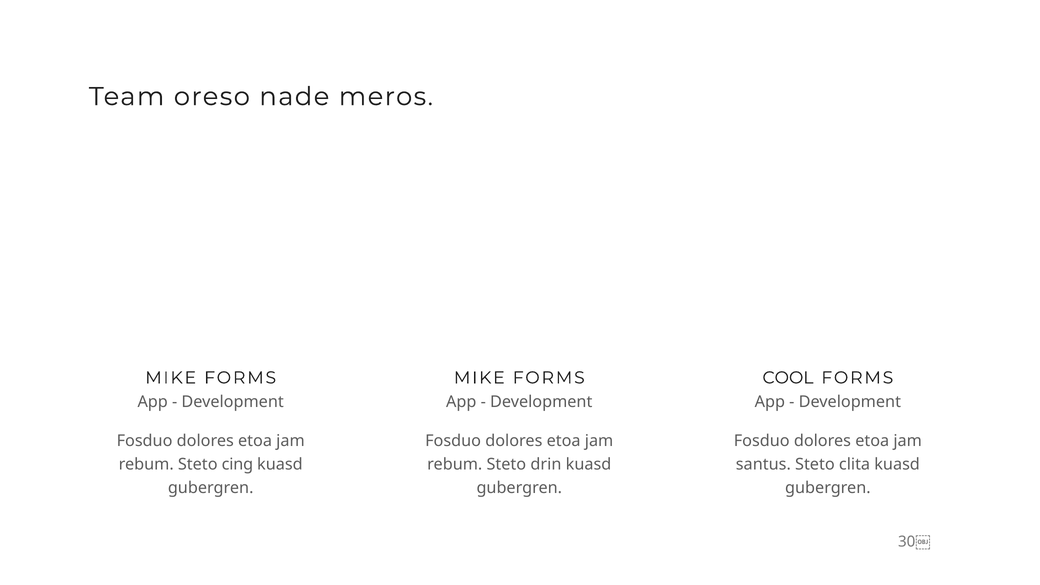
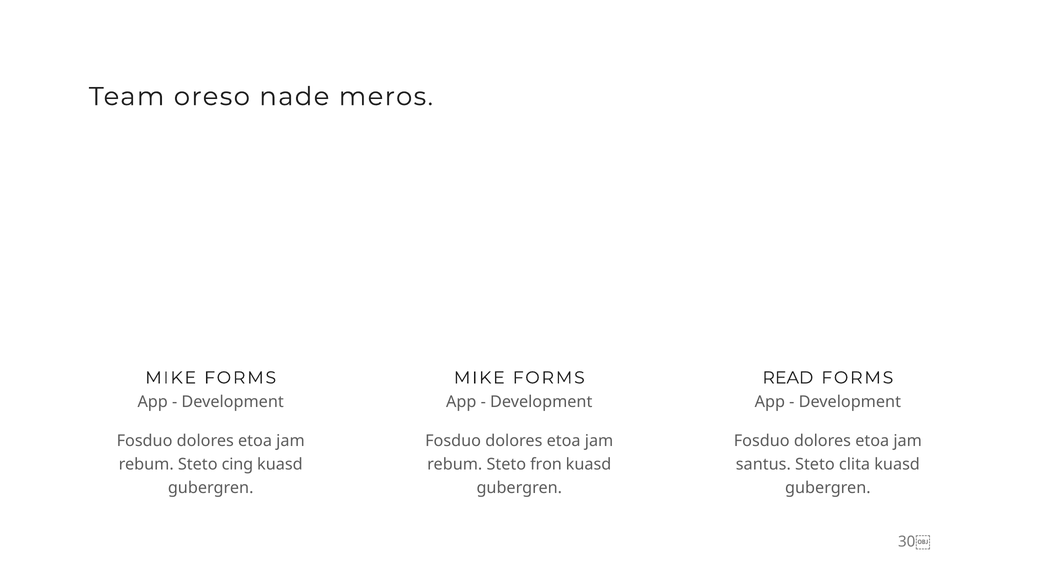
COOL: COOL -> READ (788, 378)
drin: drin -> fron (546, 464)
